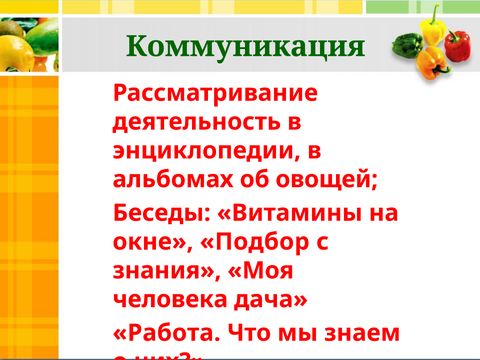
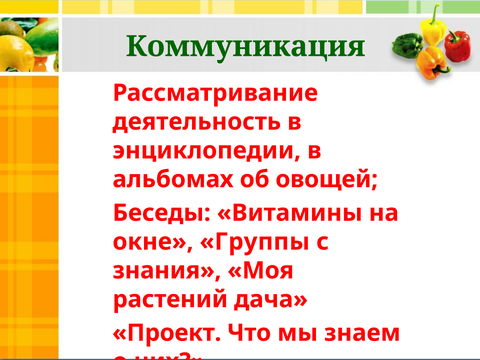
Подбор: Подбор -> Группы (255, 242)
человека: человека -> растений (170, 299)
Работа: Работа -> Проект (167, 333)
